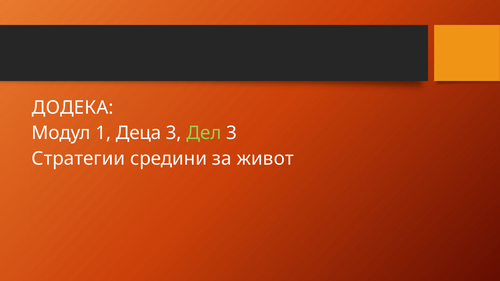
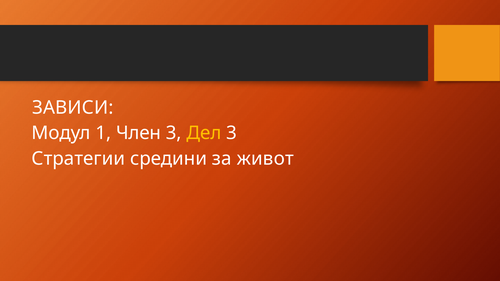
ДОДЕКА: ДОДЕКА -> ЗАВИСИ (73, 108)
Деца: Деца -> Член (139, 133)
Дел colour: light green -> yellow (204, 133)
